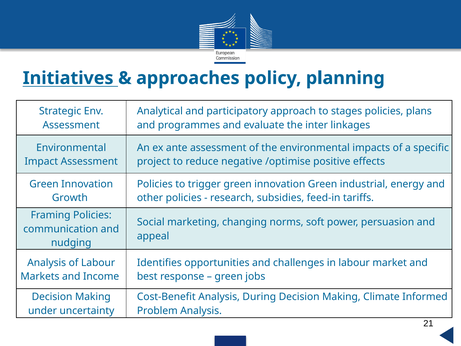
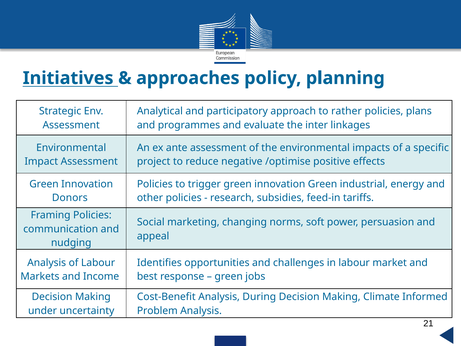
stages: stages -> rather (346, 111)
Growth: Growth -> Donors (70, 198)
